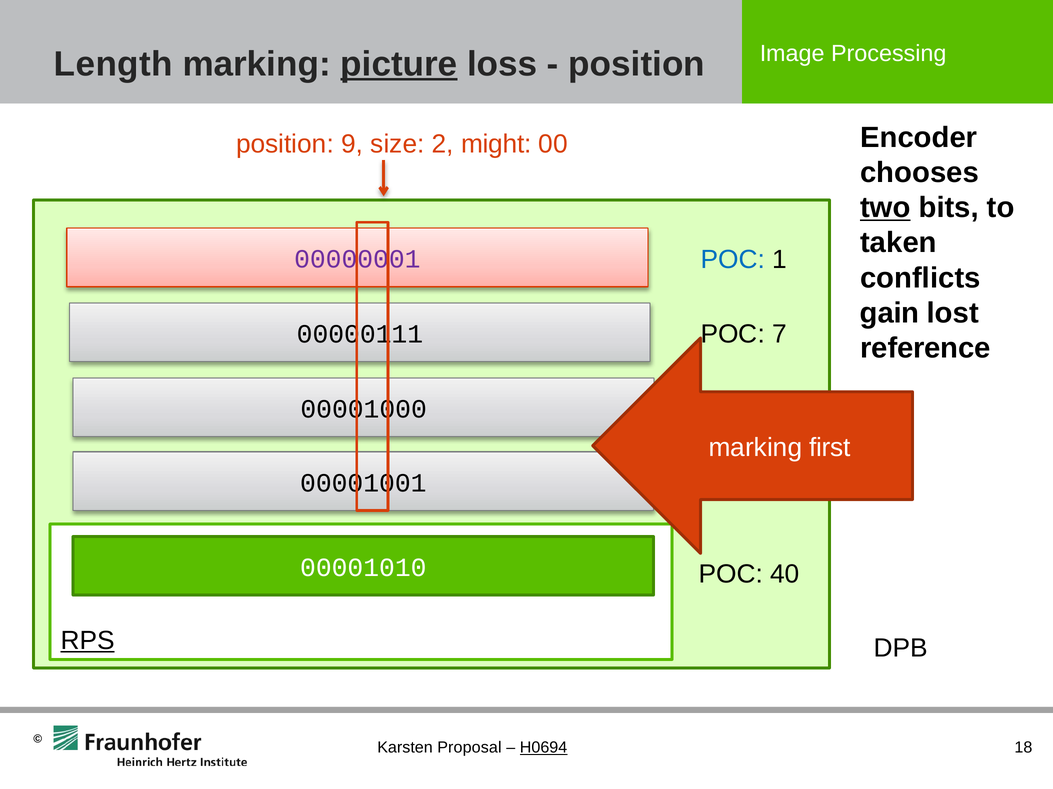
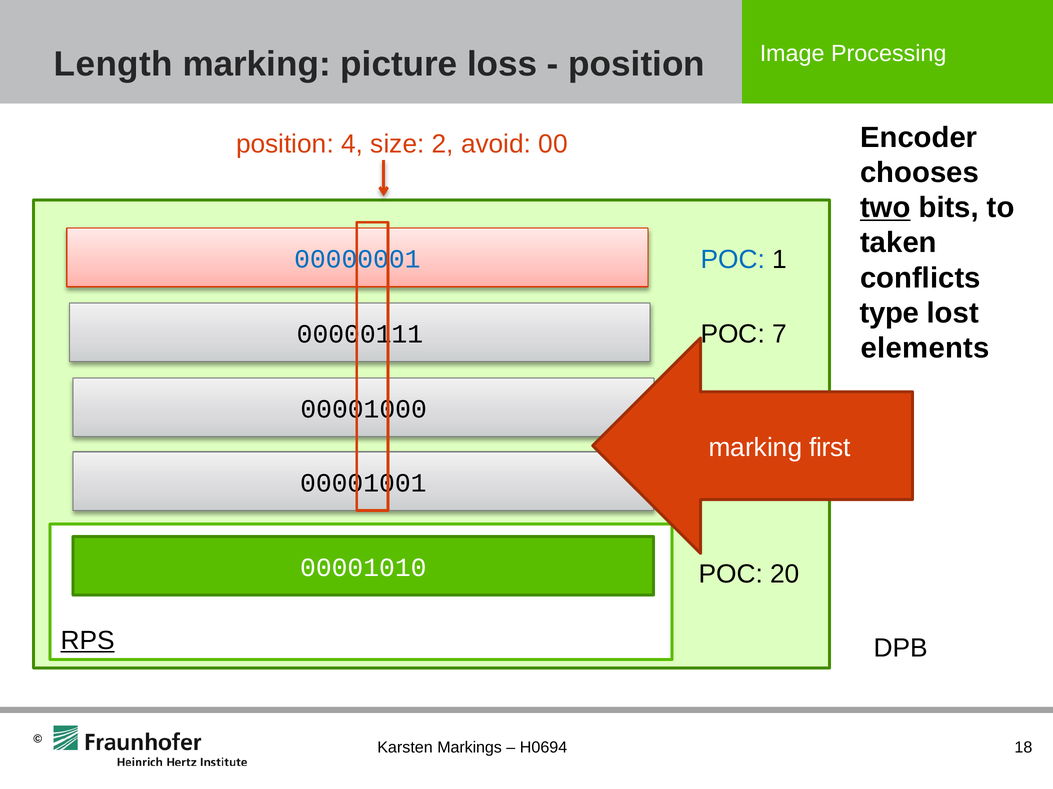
picture underline: present -> none (399, 64)
position 9: 9 -> 4 (352, 144)
might: might -> avoid (496, 144)
00000001 colour: purple -> blue (357, 260)
gain: gain -> type (890, 313)
reference: reference -> elements (925, 348)
40: 40 -> 20 (785, 574)
Proposal: Proposal -> Markings (470, 748)
H0694 underline: present -> none (544, 748)
